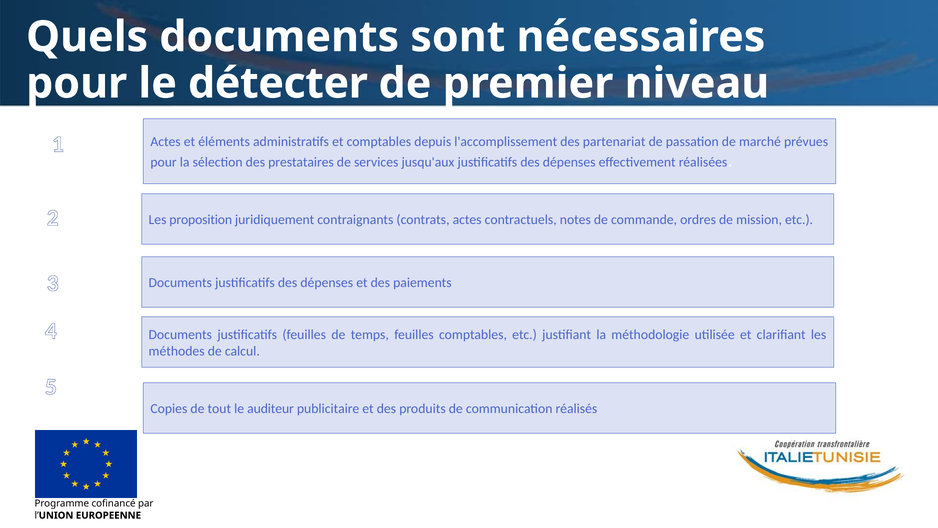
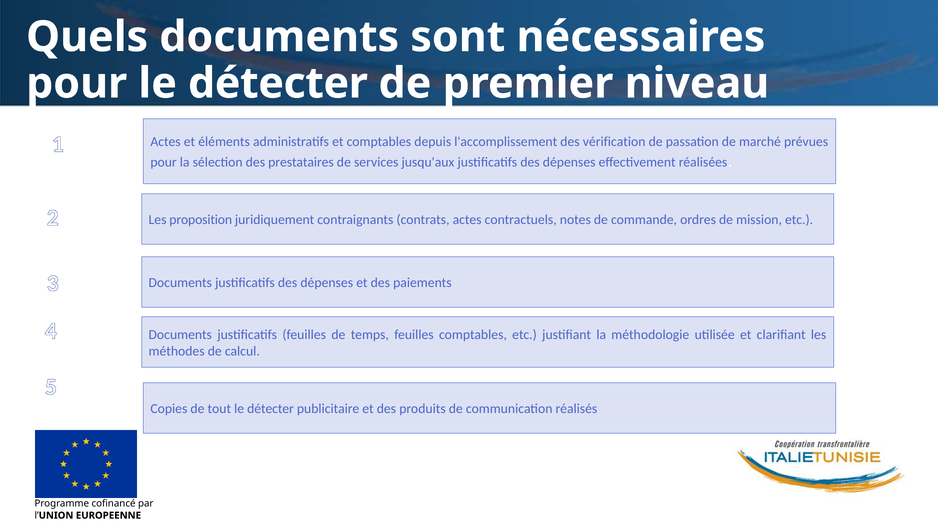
partenariat: partenariat -> vérification (614, 142)
tout le auditeur: auditeur -> détecter (271, 409)
